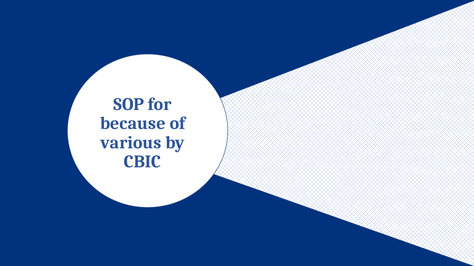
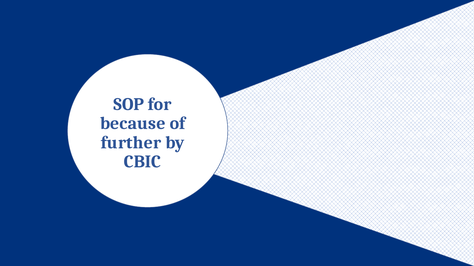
various: various -> further (131, 143)
